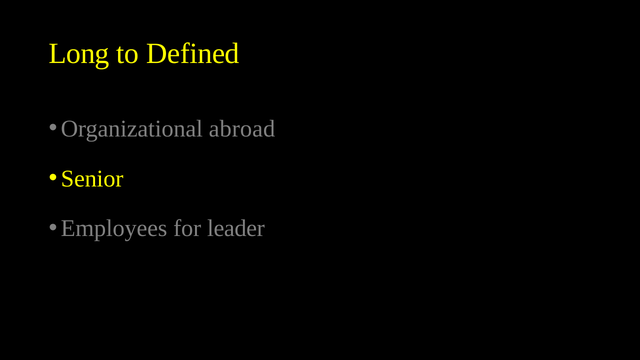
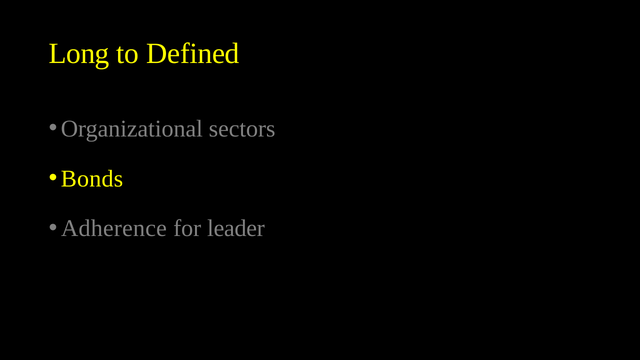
abroad: abroad -> sectors (242, 129)
Senior: Senior -> Bonds (92, 179)
Employees: Employees -> Adherence (114, 228)
